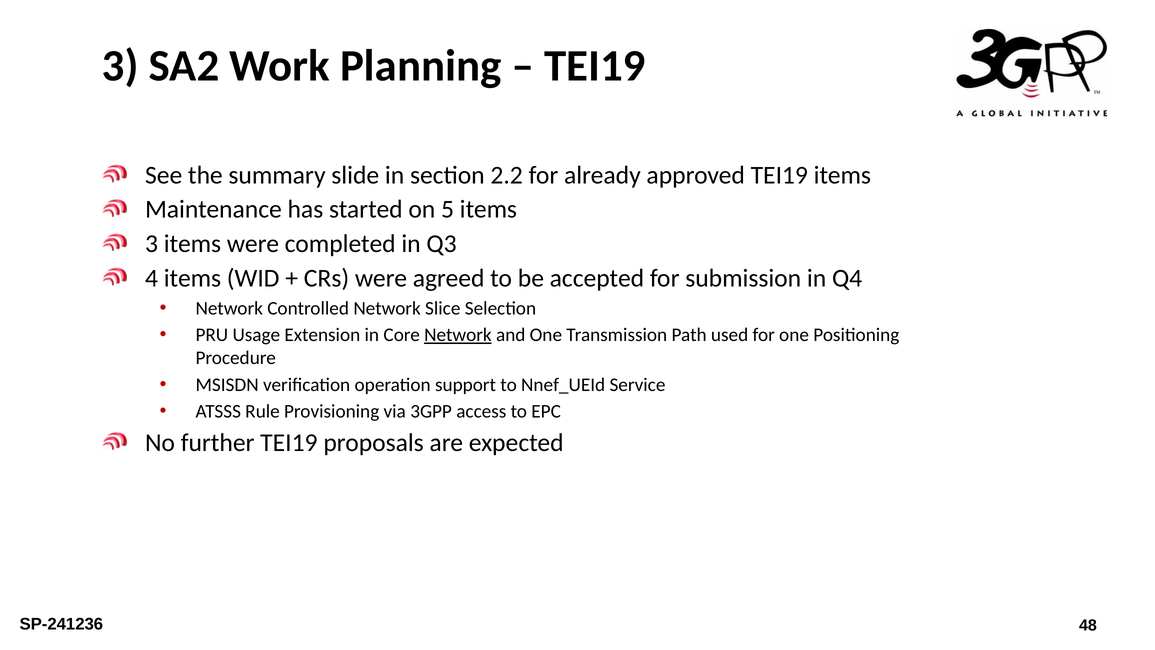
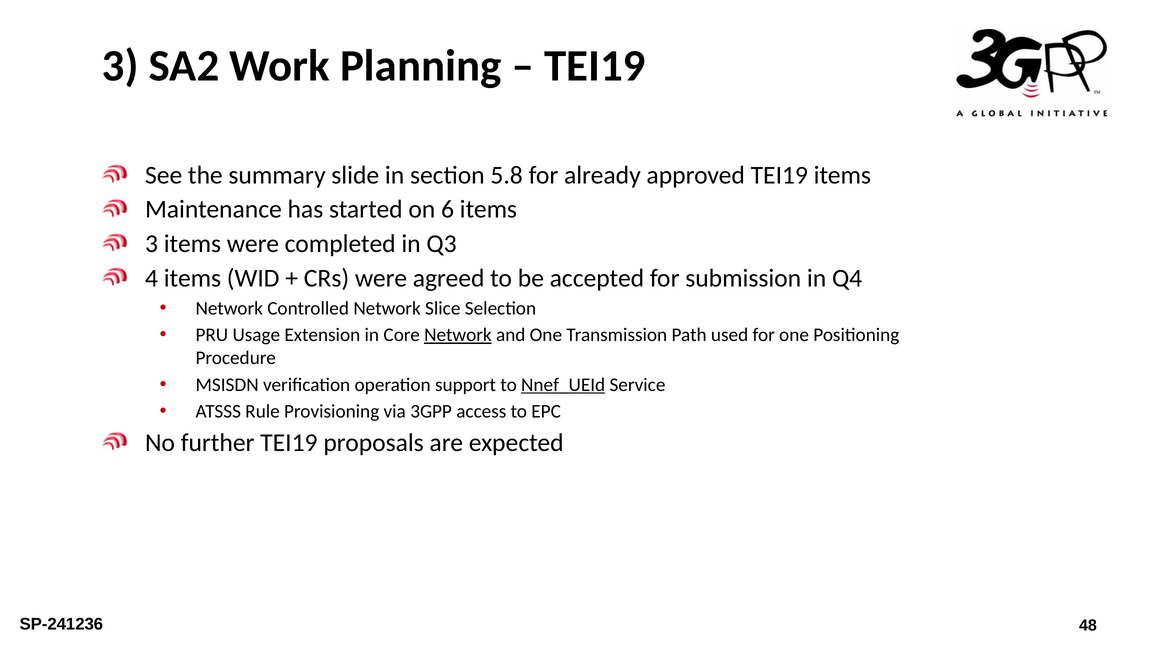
2.2: 2.2 -> 5.8 (507, 175)
5: 5 -> 6 (448, 209)
Nnef_UEId underline: none -> present (563, 385)
